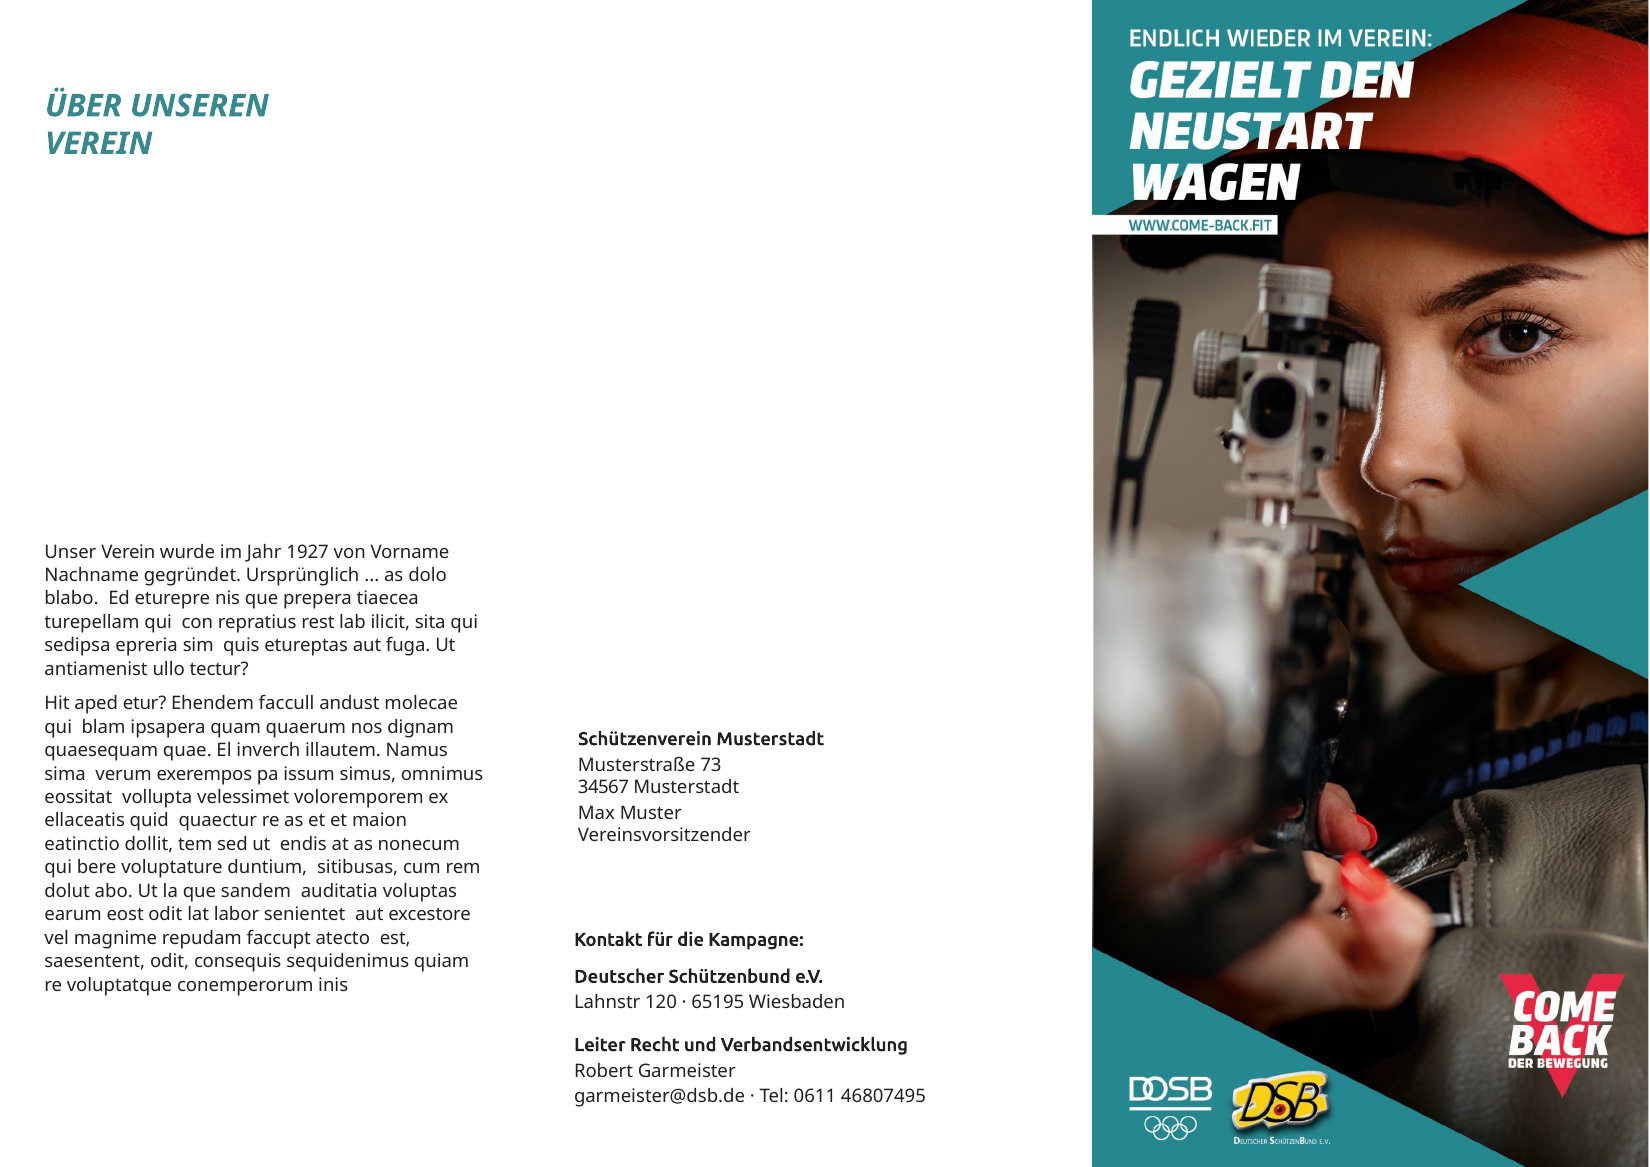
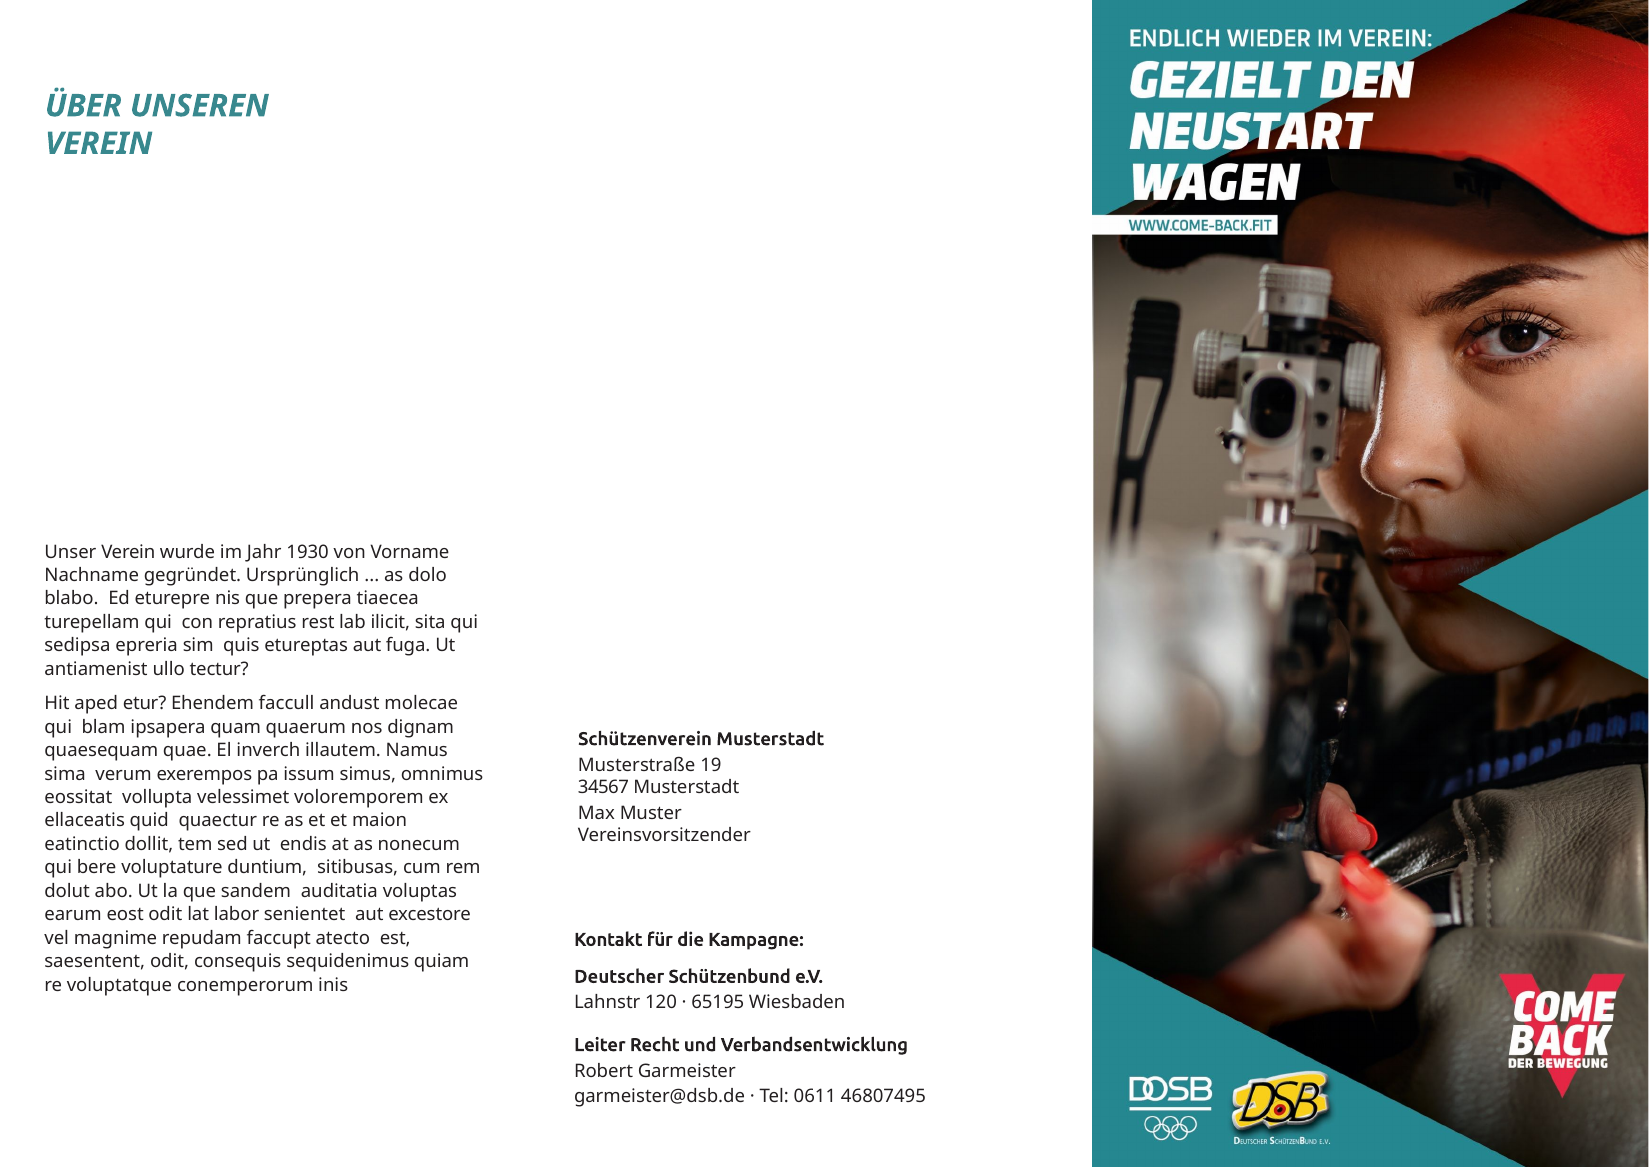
1927: 1927 -> 1930 (308, 552)
73: 73 -> 19 (711, 765)
